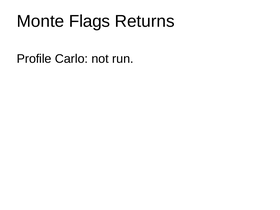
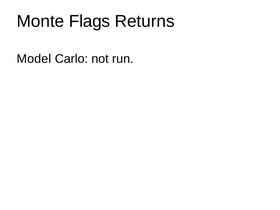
Profile: Profile -> Model (34, 59)
